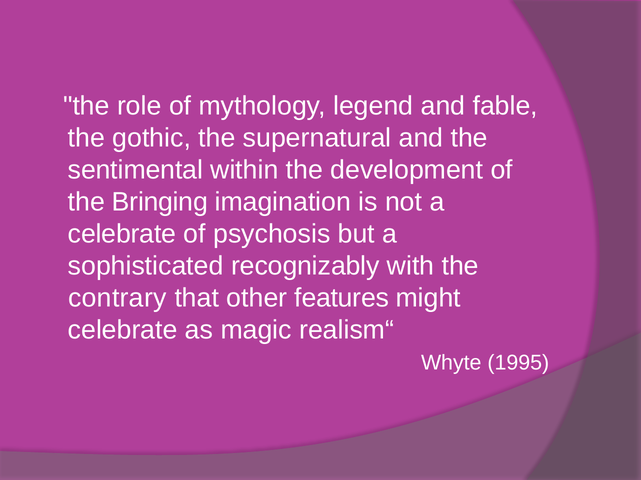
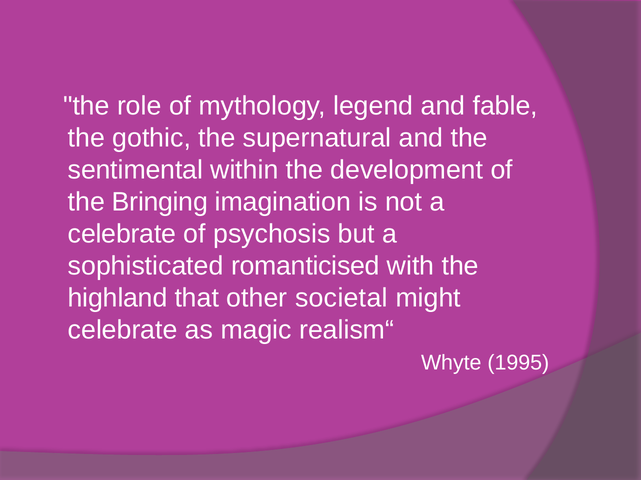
recognizably: recognizably -> romanticised (305, 266)
contrary: contrary -> highland (118, 298)
features: features -> societal (341, 298)
